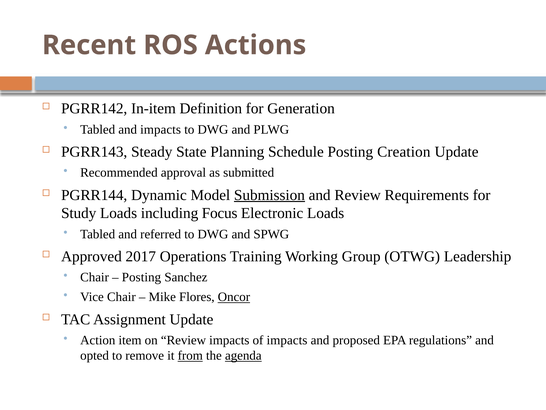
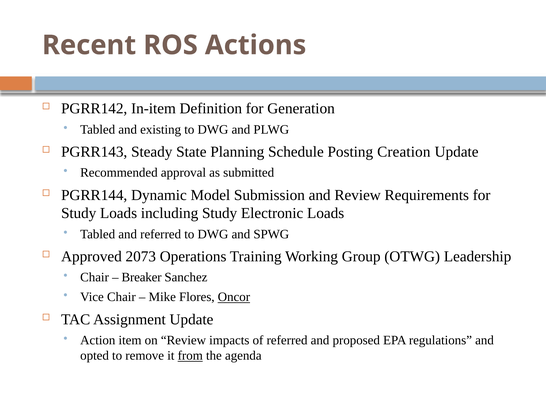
and impacts: impacts -> existing (161, 129)
Submission underline: present -> none (269, 195)
including Focus: Focus -> Study (220, 213)
2017: 2017 -> 2073 (141, 256)
Posting: Posting -> Breaker (142, 277)
of impacts: impacts -> referred (287, 340)
agenda underline: present -> none (243, 355)
